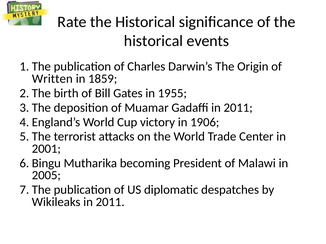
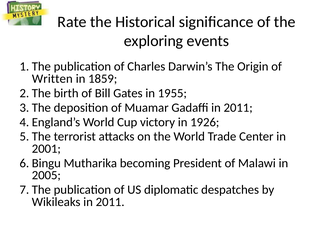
historical: historical -> exploring (154, 41)
1906: 1906 -> 1926 (205, 122)
